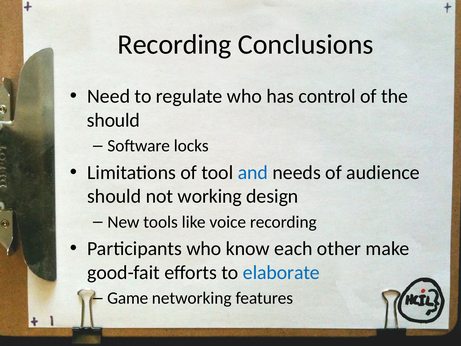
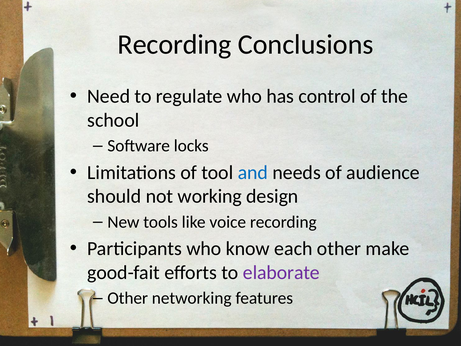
should: should -> school (113, 120)
elaborate colour: blue -> purple (281, 272)
Game: Game -> Other (128, 298)
